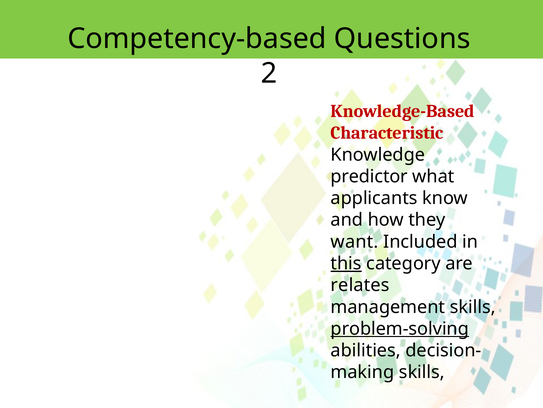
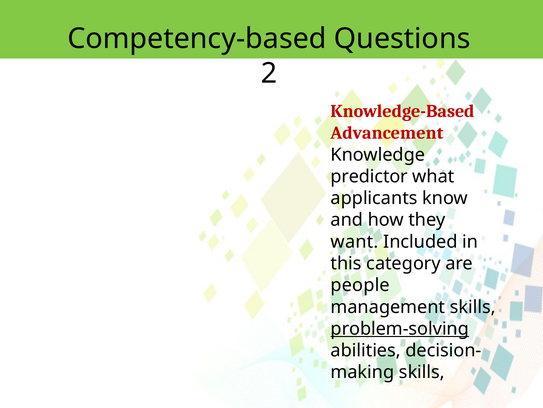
Characteristic: Characteristic -> Advancement (387, 133)
this underline: present -> none (346, 263)
relates: relates -> people (360, 285)
